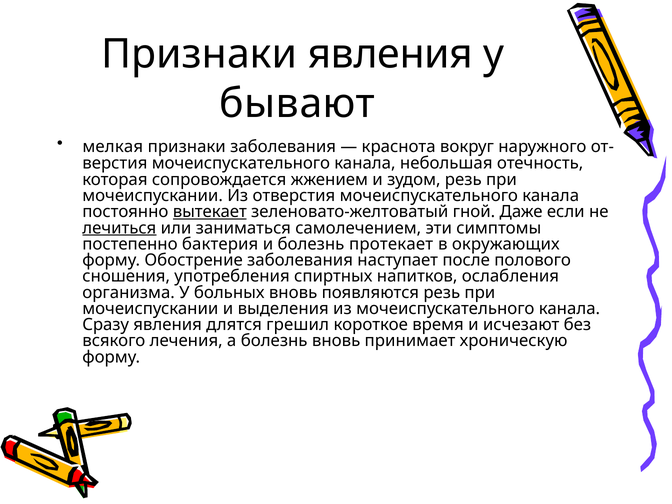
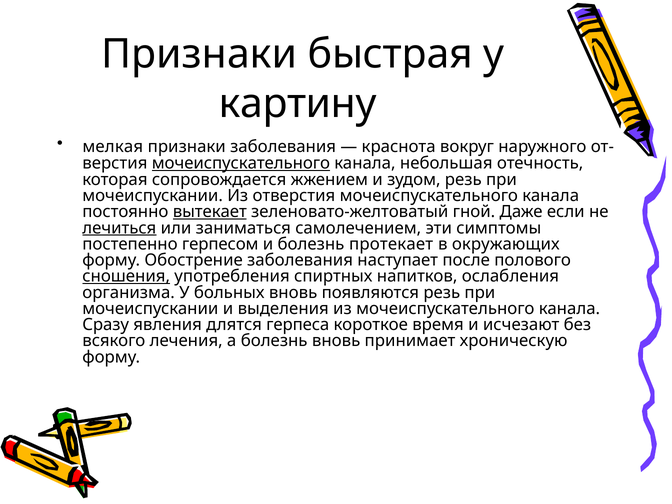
Признаки явления: явления -> быстрая (390, 54)
бывают: бывают -> картину (298, 104)
мочеиспускательного underline: none -> present (241, 163)
бактерия: бактерия -> герпесом (220, 244)
сношения underline: none -> present (126, 276)
грешил: грешил -> герпеса (298, 325)
